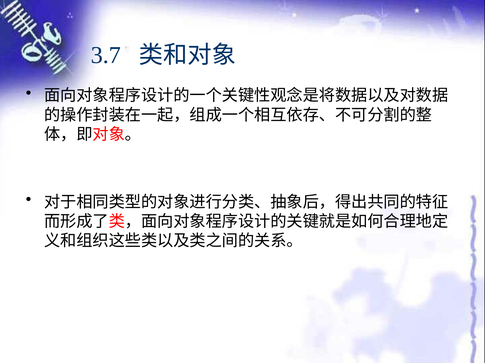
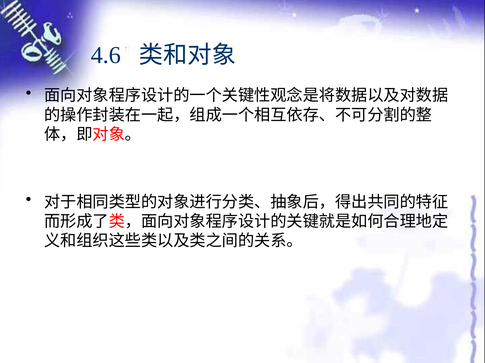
3.7: 3.7 -> 4.6 (106, 55)
